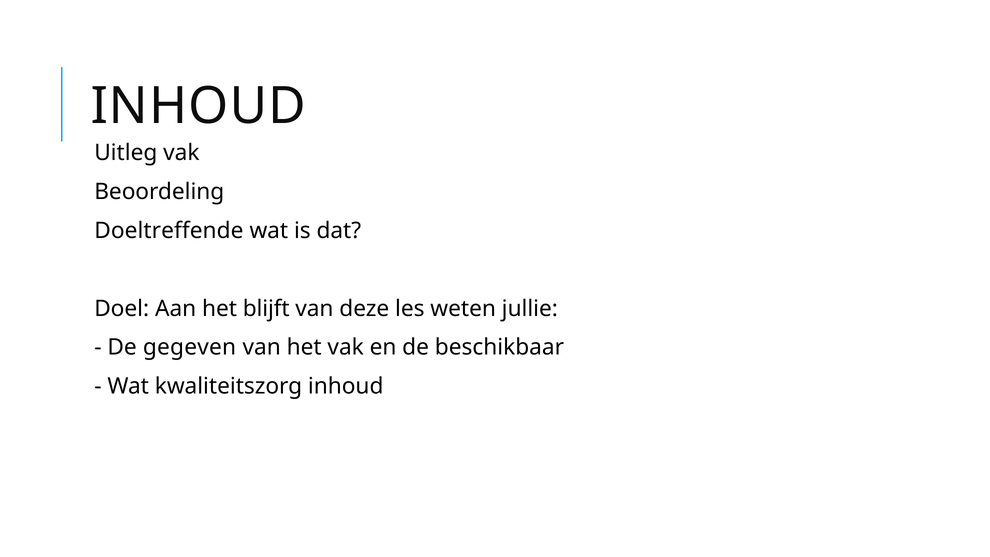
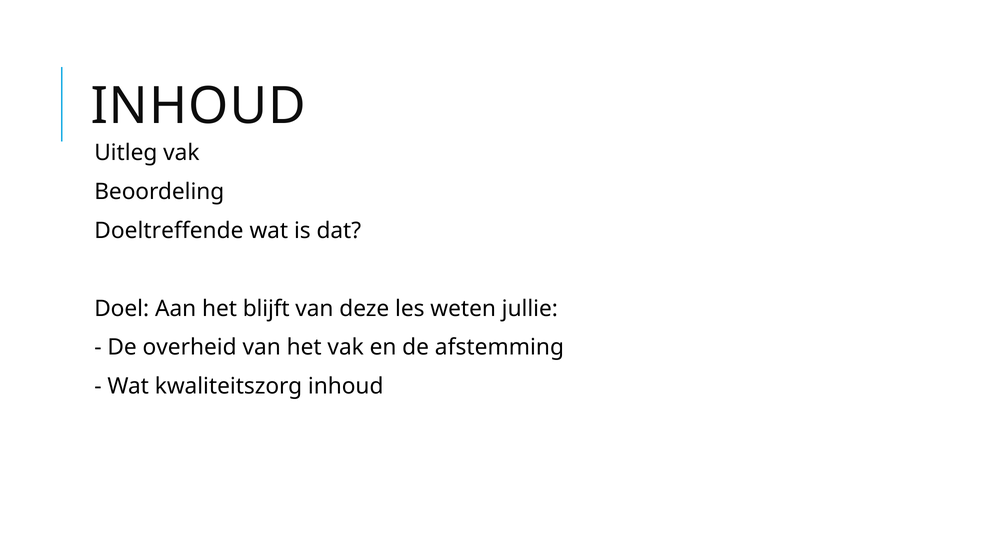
gegeven: gegeven -> overheid (190, 347)
beschikbaar: beschikbaar -> afstemming (499, 347)
